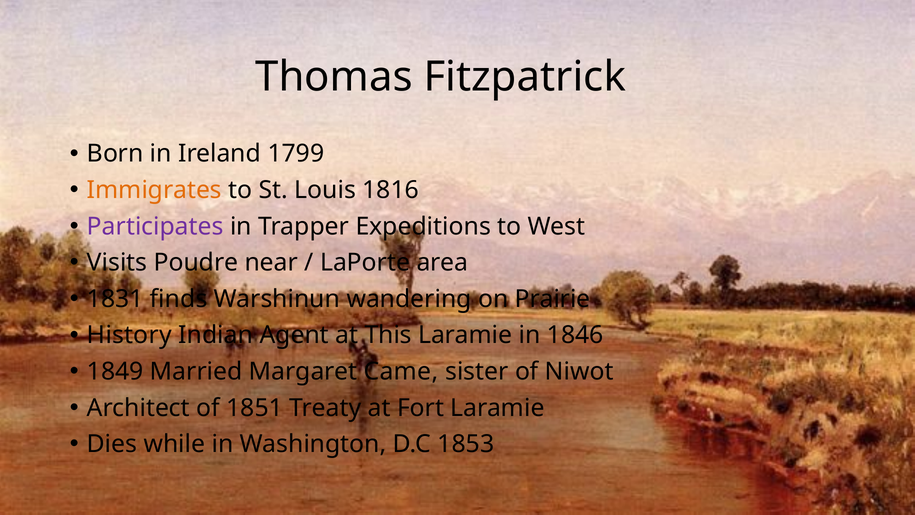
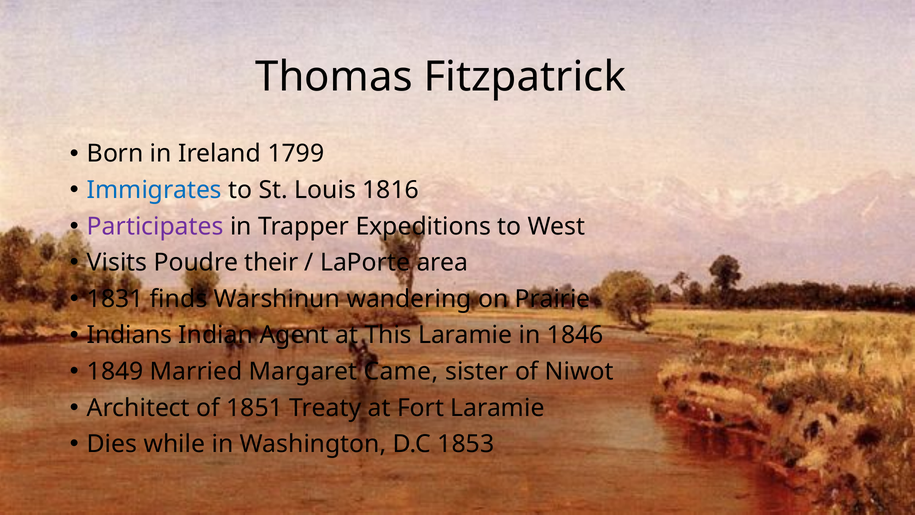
Immigrates colour: orange -> blue (154, 190)
near: near -> their (271, 263)
History: History -> Indians (130, 335)
